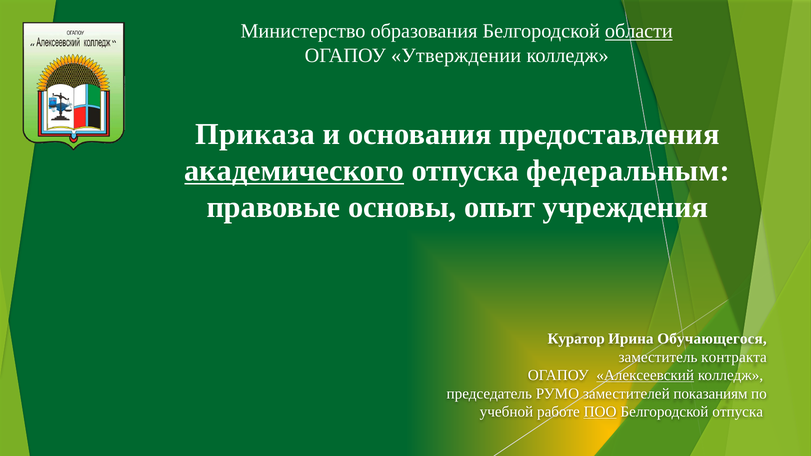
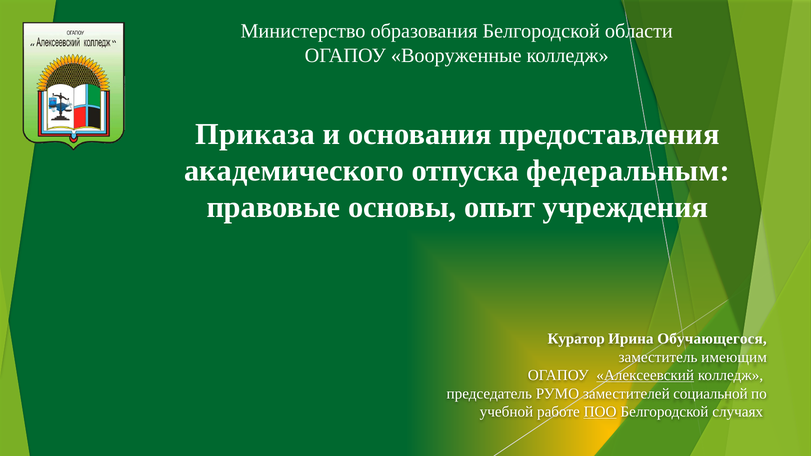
области underline: present -> none (639, 31)
Утверждении: Утверждении -> Вооруженные (456, 56)
академического underline: present -> none (294, 171)
контракта: контракта -> имеющим (734, 357)
показаниям: показаниям -> социальной (710, 394)
Белгородской отпуска: отпуска -> случаях (738, 412)
